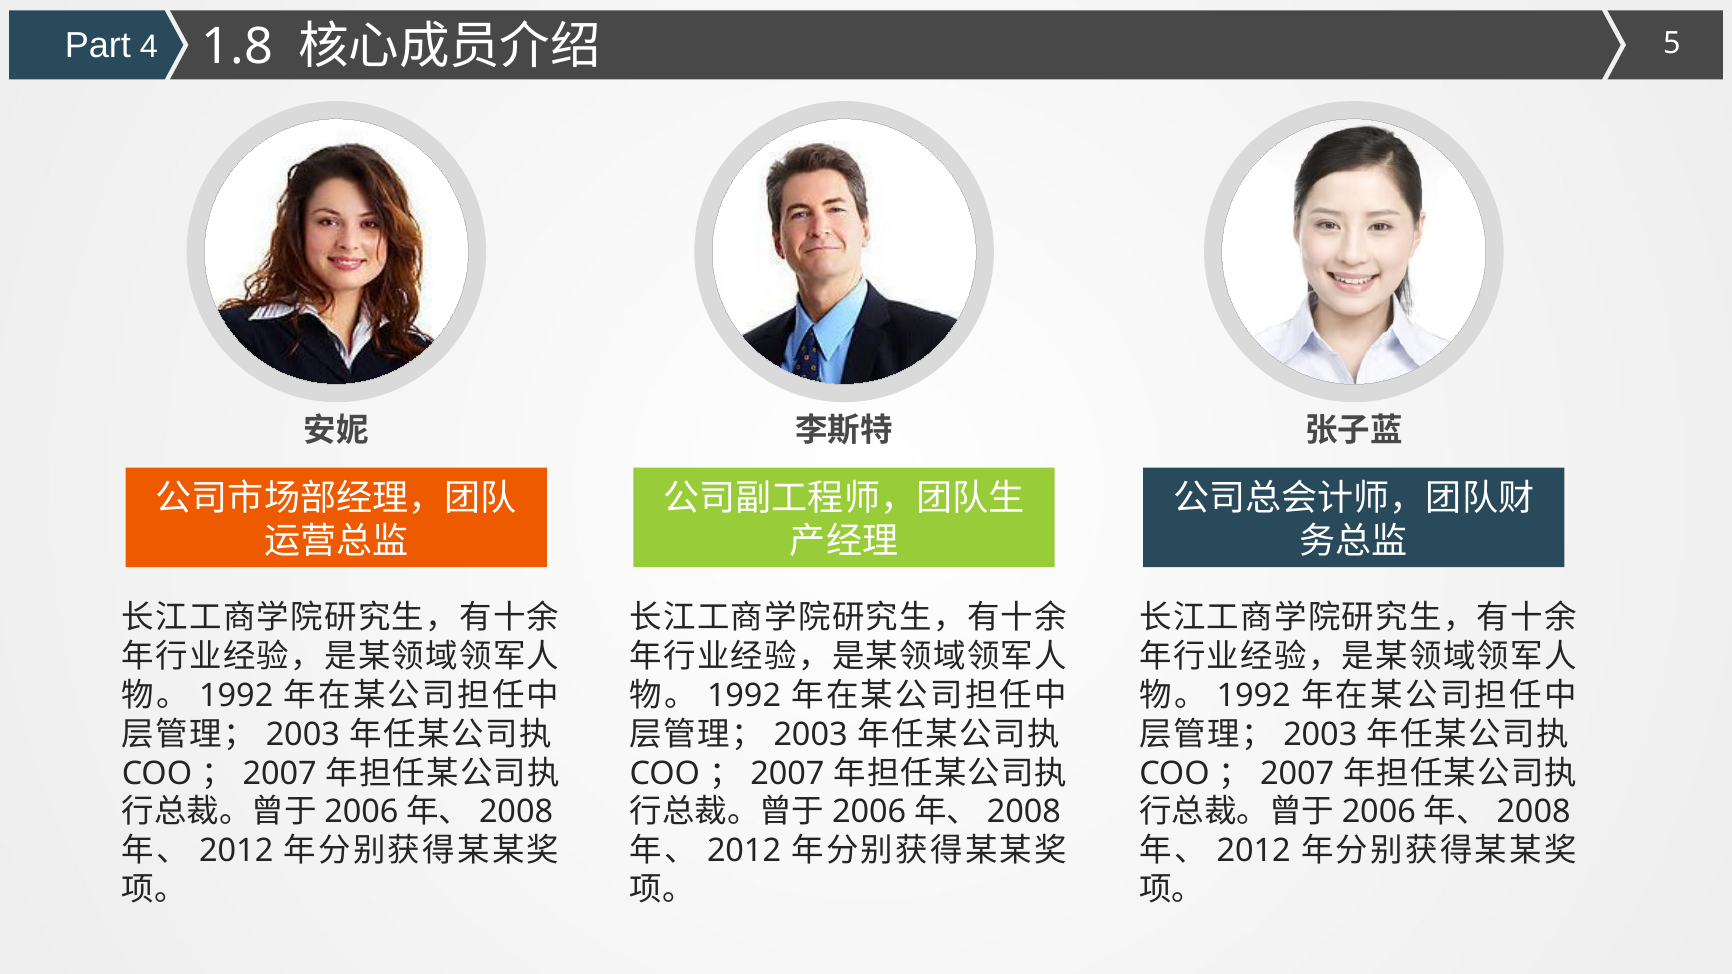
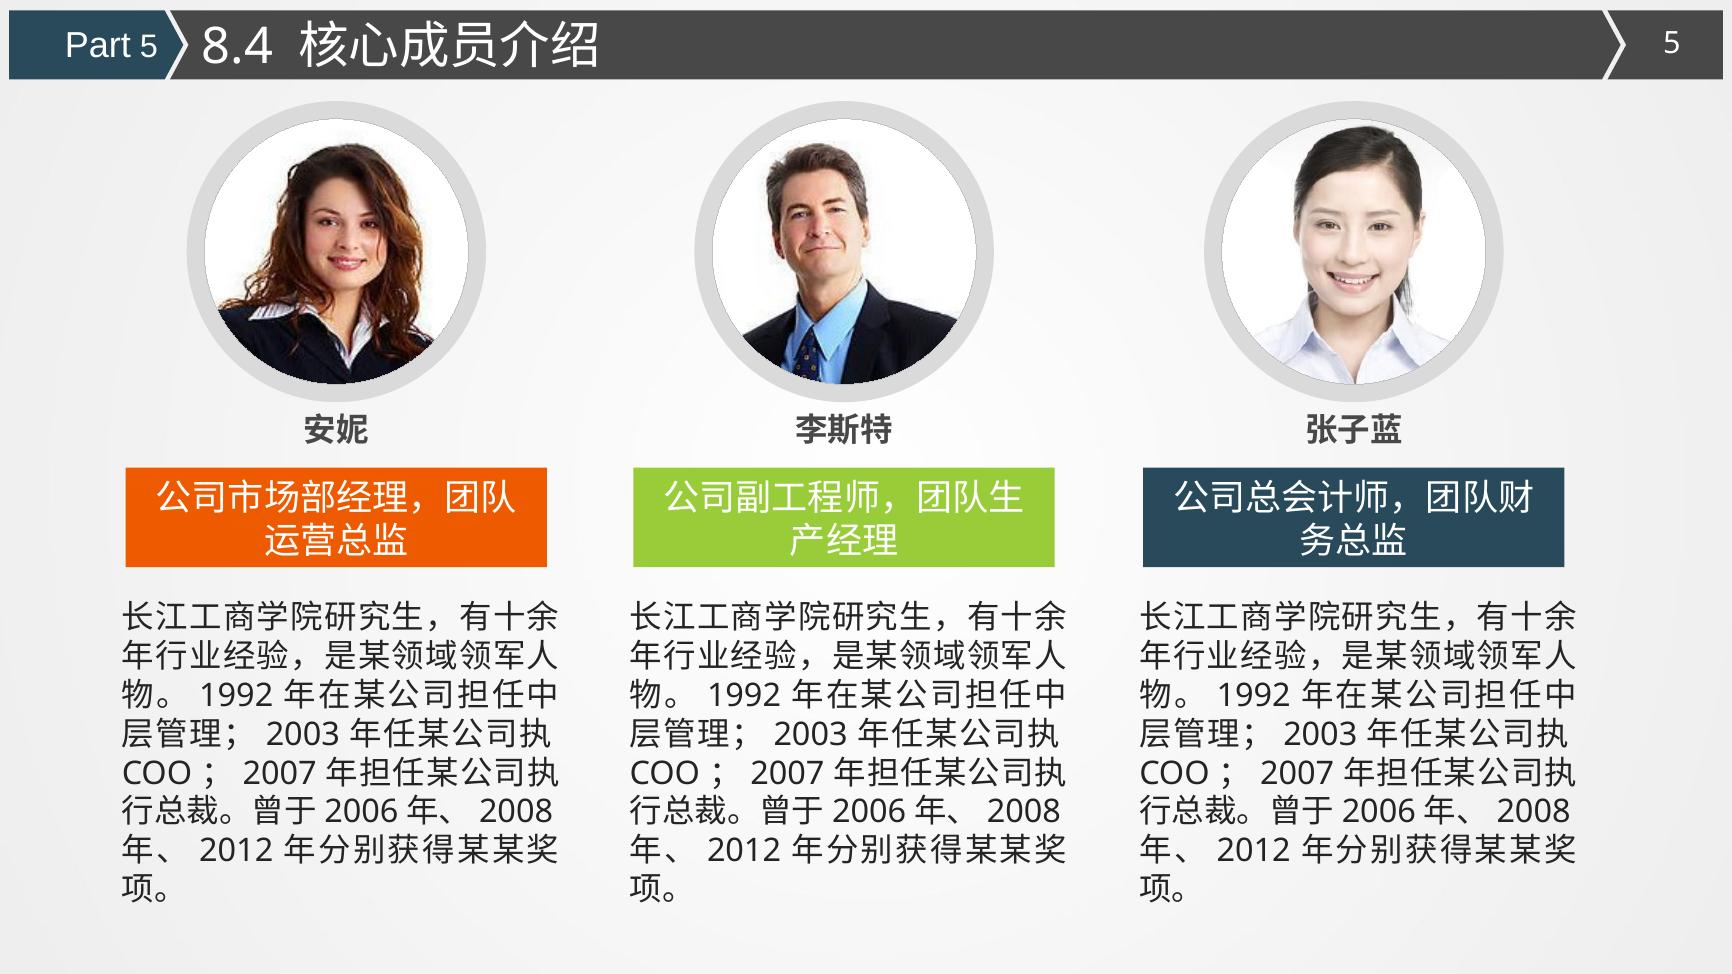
Part 4: 4 -> 5 (149, 47)
1.8: 1.8 -> 8.4 (238, 47)
